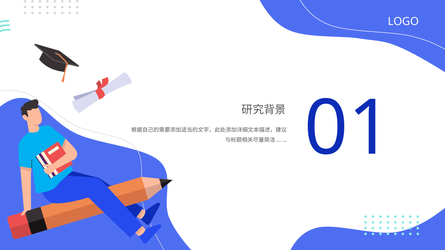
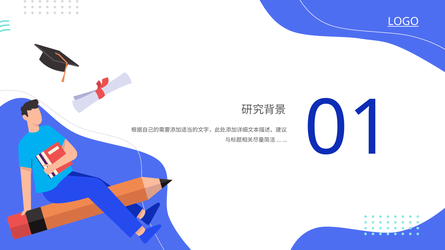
LOGO underline: none -> present (403, 21)
